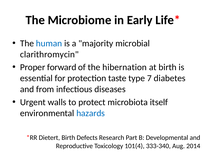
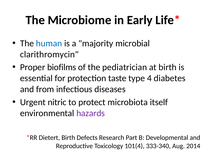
forward: forward -> biofilms (62, 67)
hibernation: hibernation -> pediatrician (125, 67)
7: 7 -> 4 (149, 78)
walls: walls -> nitric (57, 102)
hazards colour: blue -> purple (91, 113)
